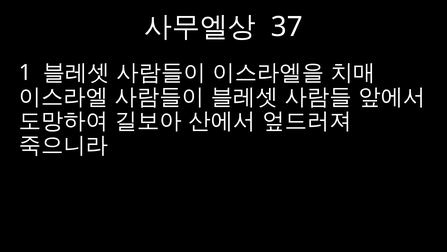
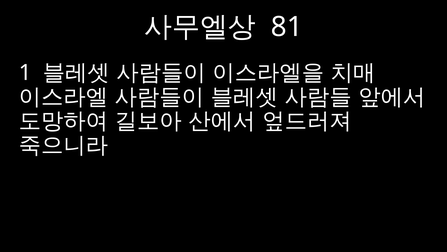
37: 37 -> 81 (287, 27)
